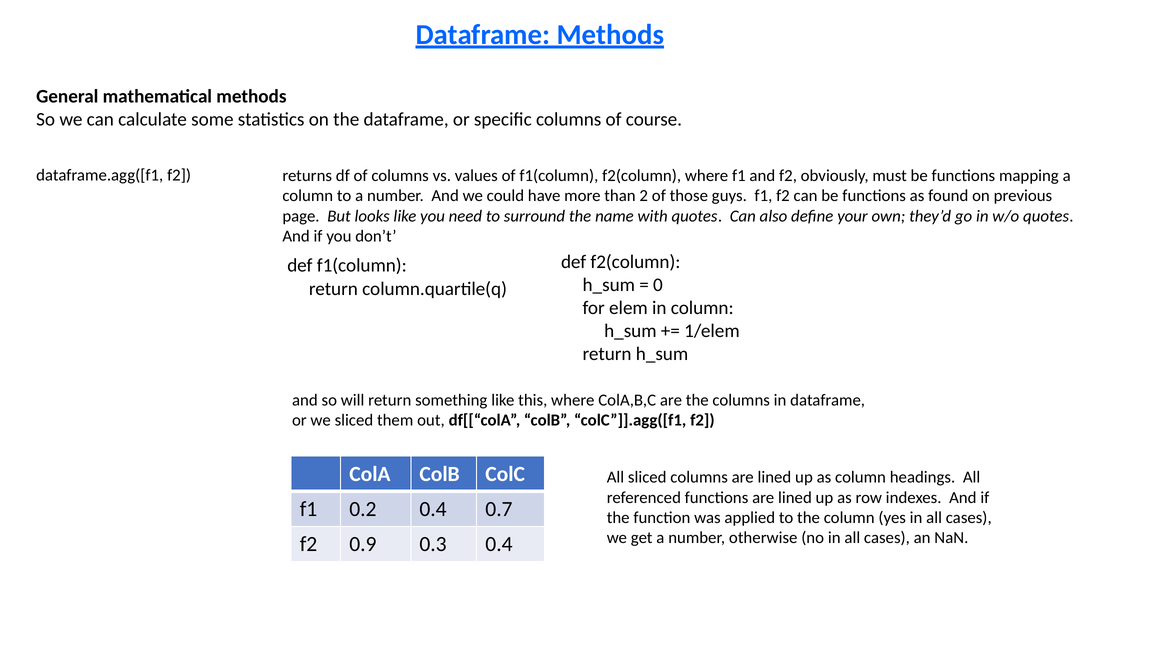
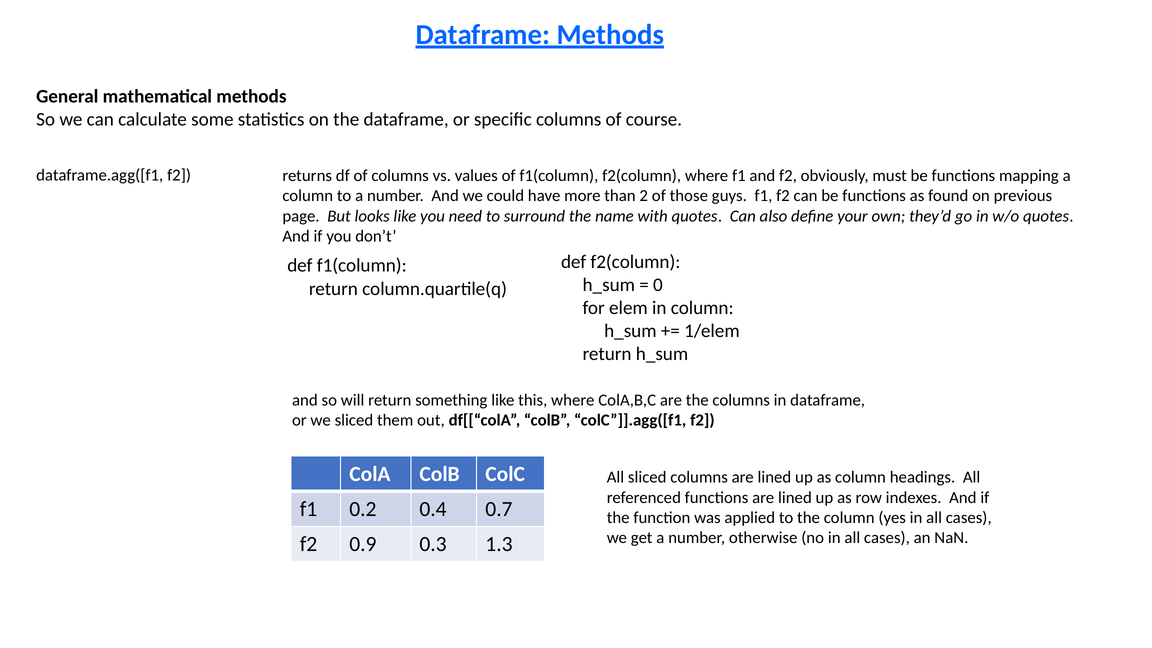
0.3 0.4: 0.4 -> 1.3 (499, 544)
